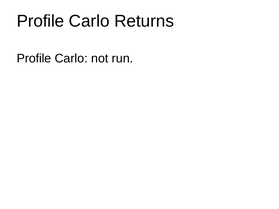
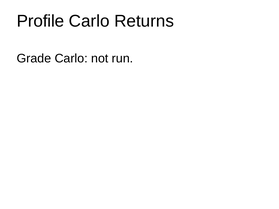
Profile: Profile -> Grade (34, 59)
